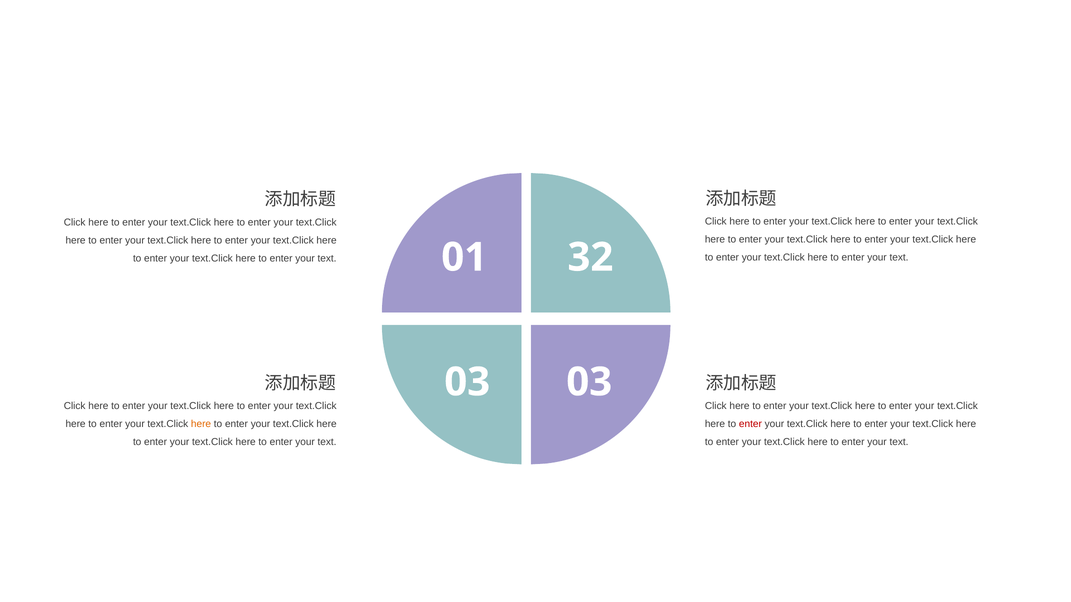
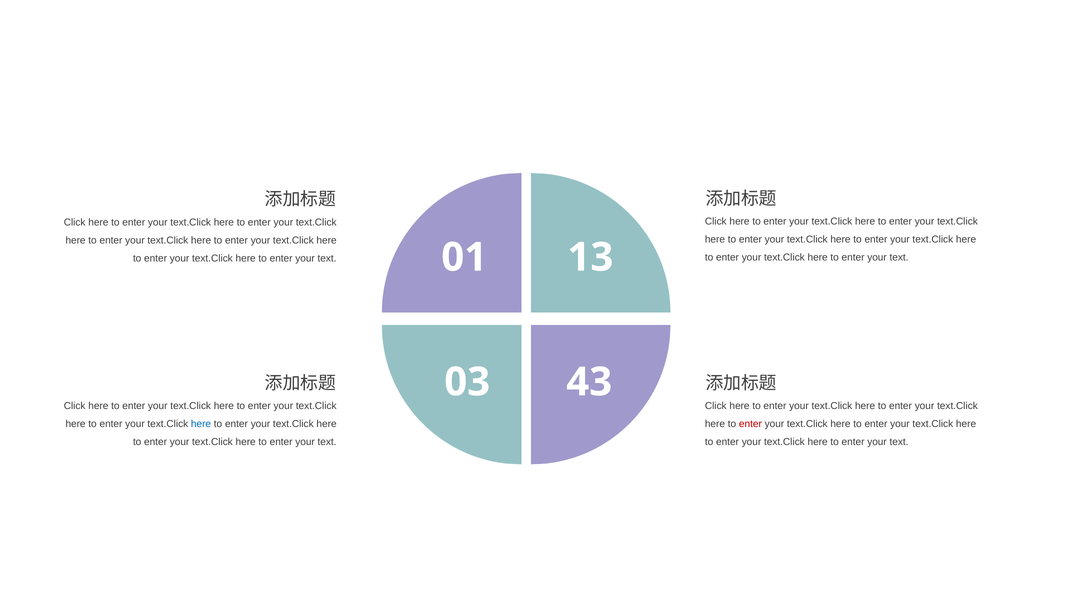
32: 32 -> 13 (590, 258)
03 03: 03 -> 43 (589, 382)
here colour: orange -> blue (201, 424)
